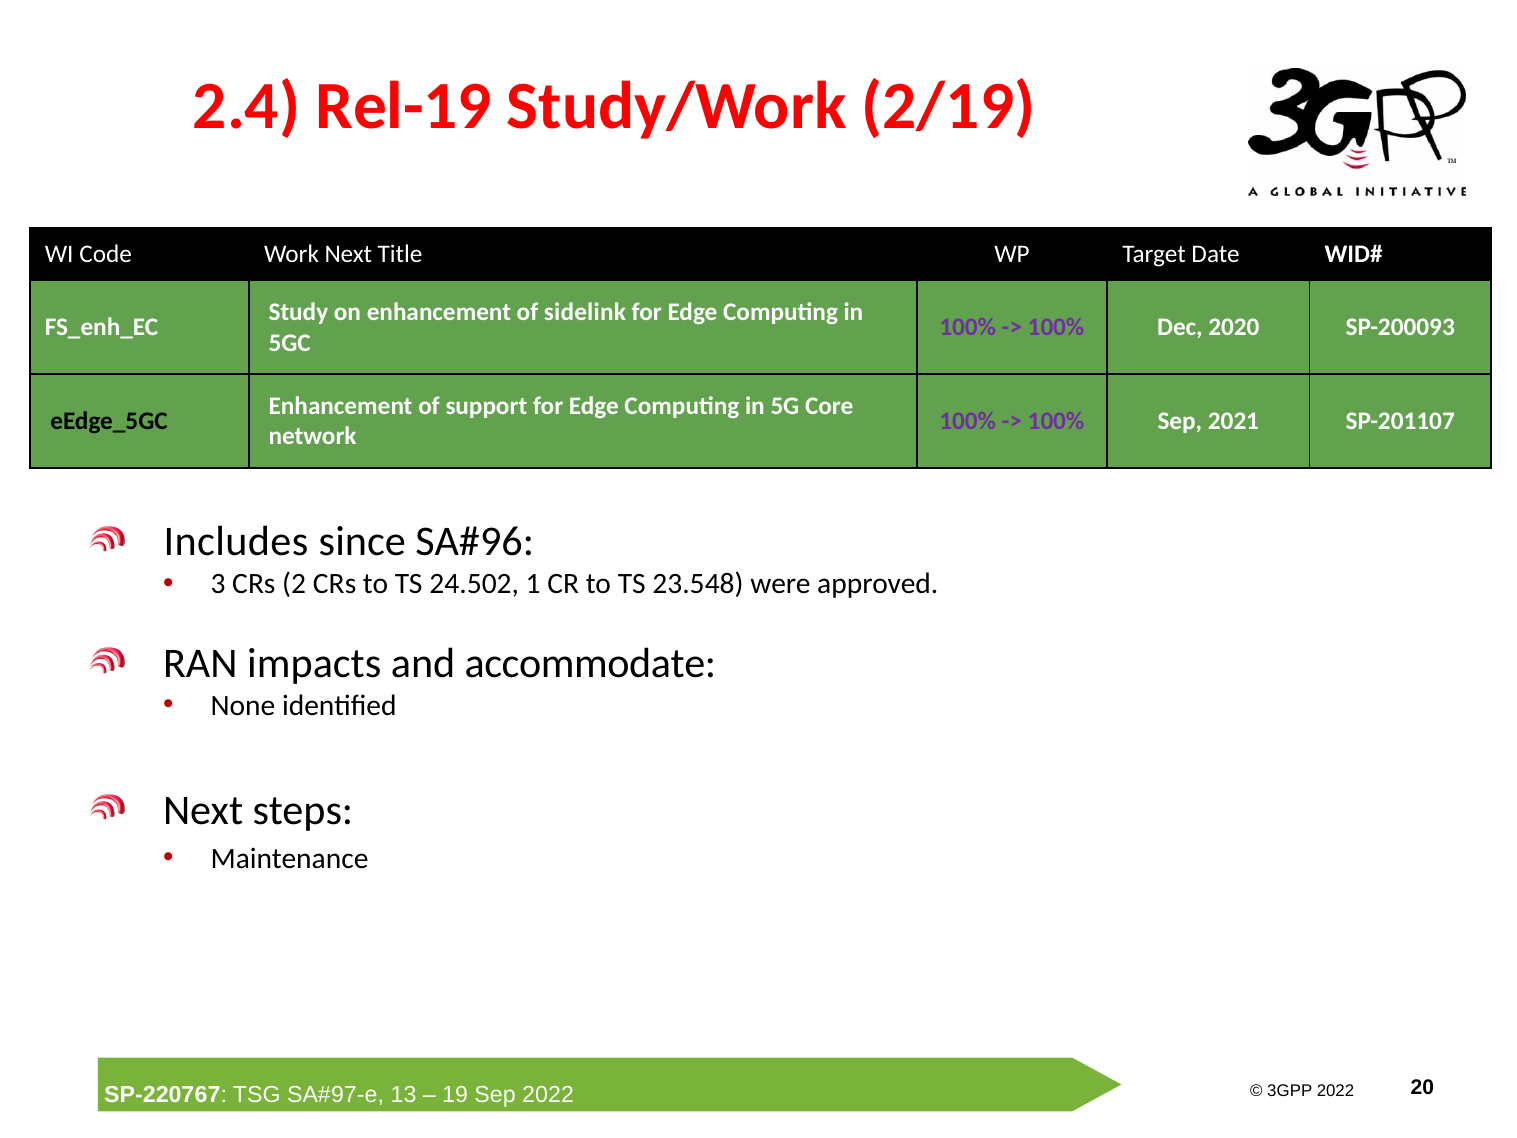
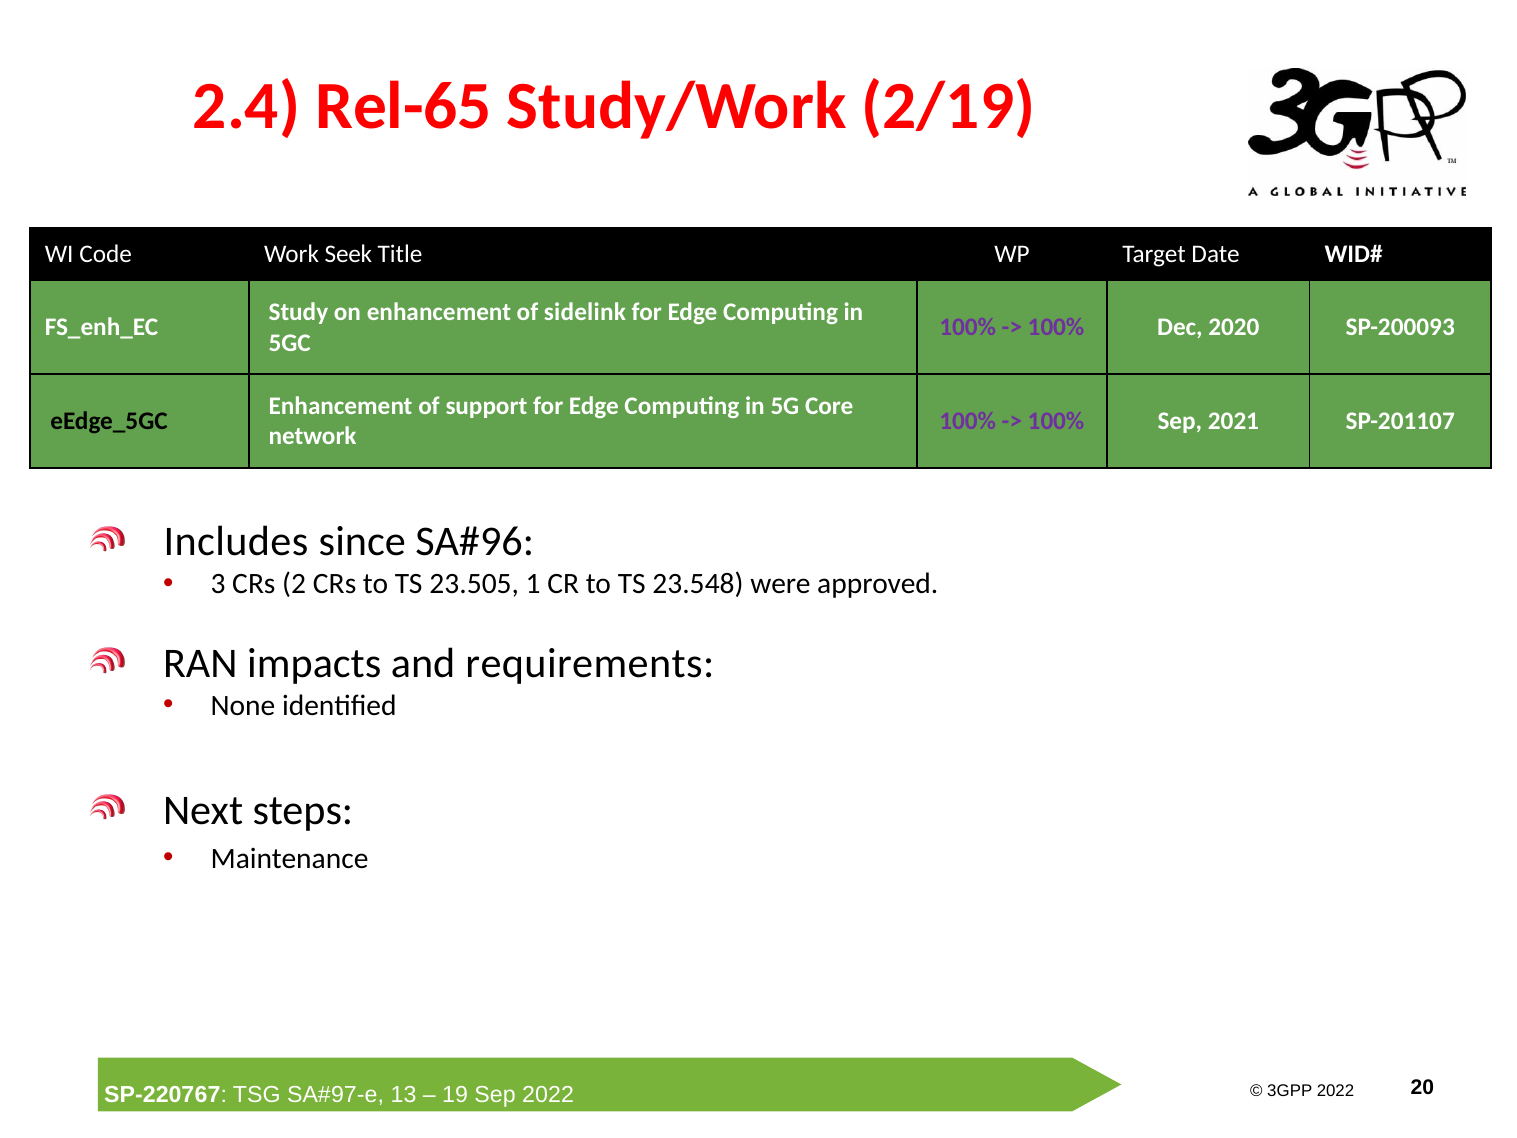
Rel-19: Rel-19 -> Rel-65 (404, 106)
Work Next: Next -> Seek (348, 254)
24.502: 24.502 -> 23.505 (474, 584)
accommodate: accommodate -> requirements (590, 663)
